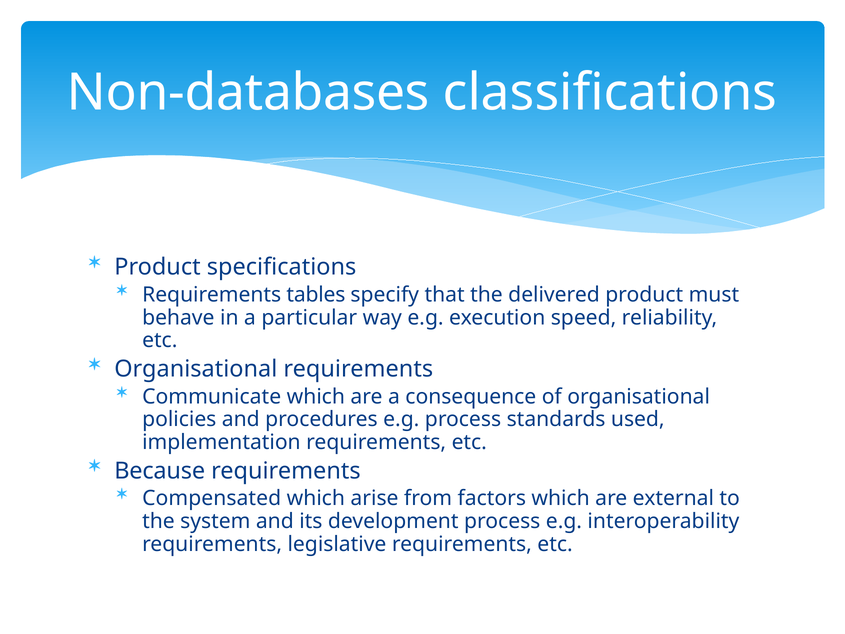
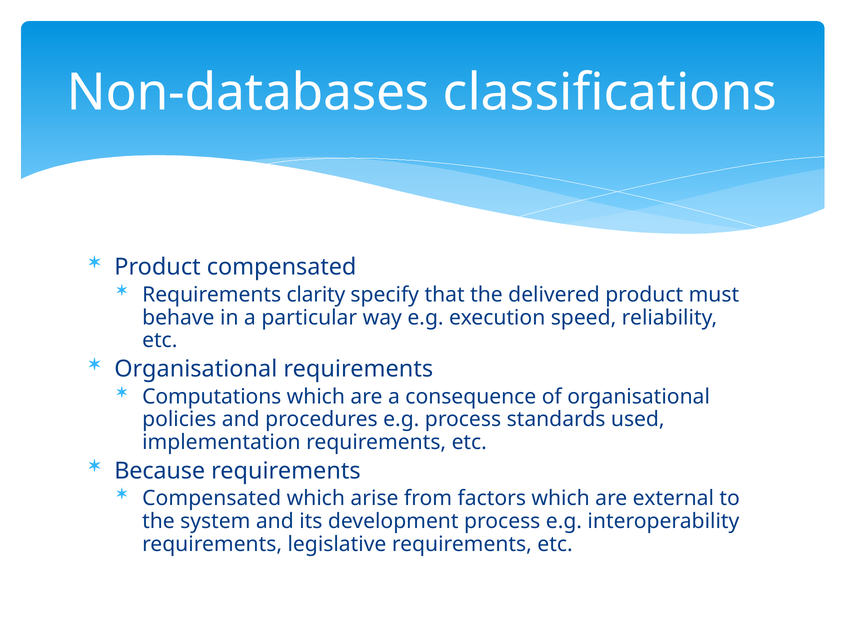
Product specifications: specifications -> compensated (282, 267)
tables: tables -> clarity (316, 295)
Communicate: Communicate -> Computations (212, 396)
